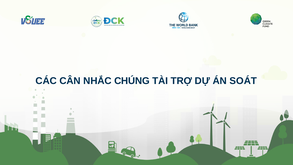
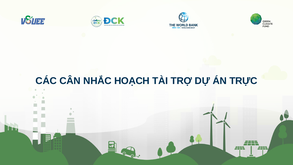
CHÚNG: CHÚNG -> HOẠCH (132, 81)
SOÁT: SOÁT -> TRỰC (243, 81)
